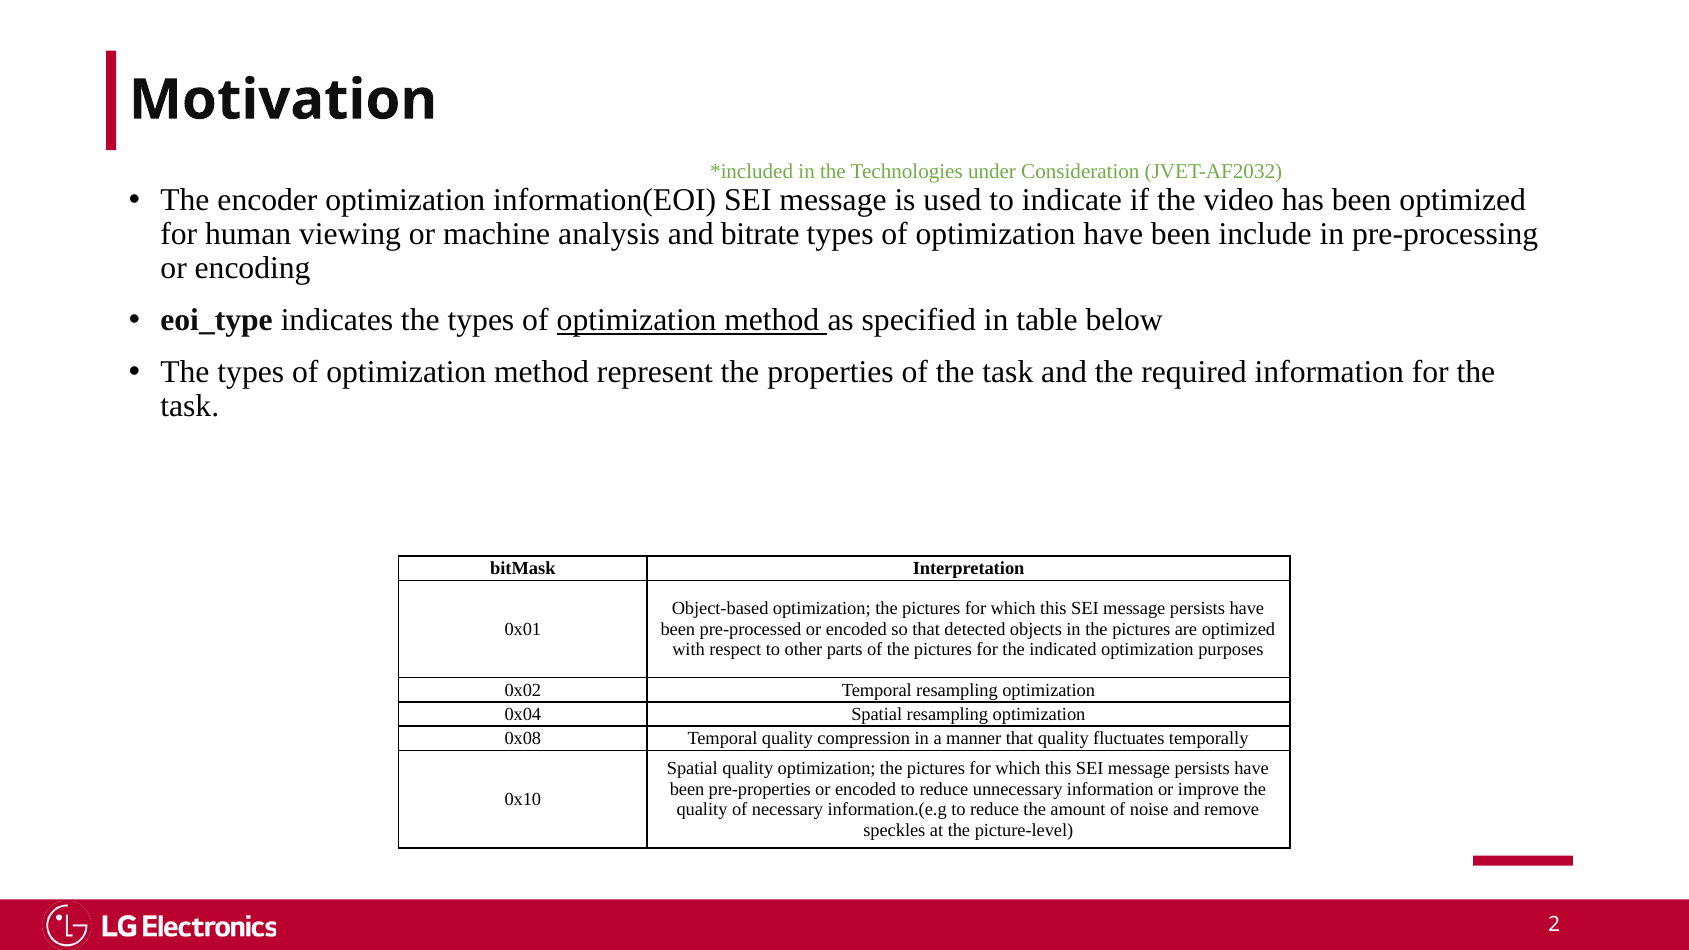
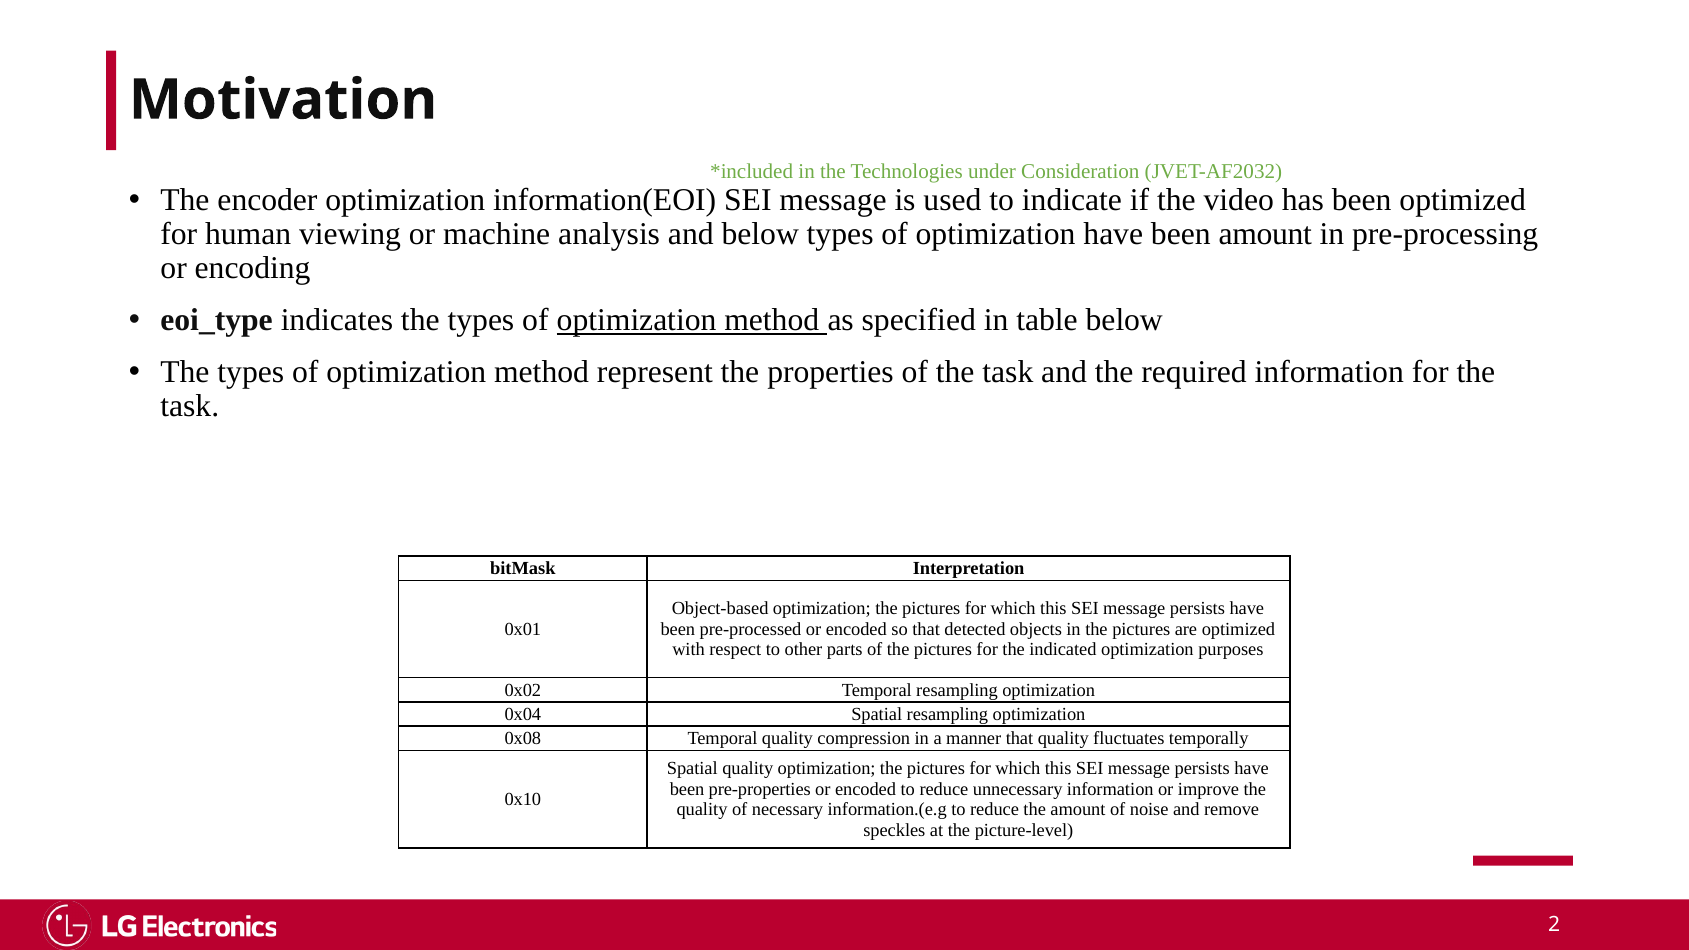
and bitrate: bitrate -> below (760, 234)
been include: include -> amount (1265, 234)
